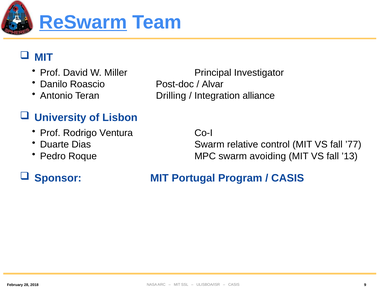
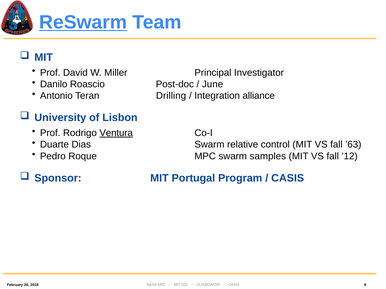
Alvar: Alvar -> June (213, 84)
Ventura underline: none -> present (116, 133)
’77: ’77 -> ’63 (353, 145)
avoiding: avoiding -> samples (268, 156)
’13: ’13 -> ’12 (350, 156)
